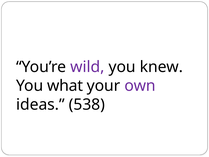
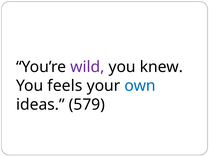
what: what -> feels (65, 86)
own colour: purple -> blue (140, 86)
538: 538 -> 579 (87, 104)
